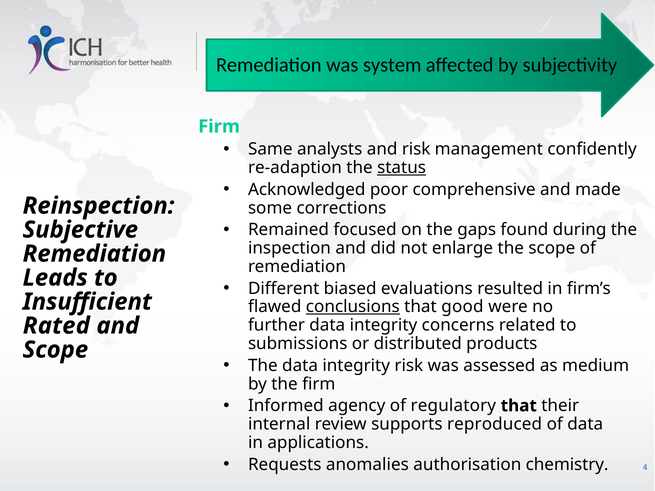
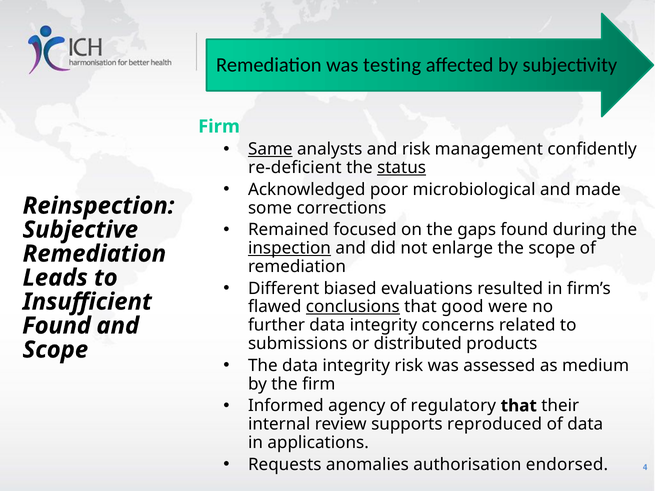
system: system -> testing (392, 65)
Same underline: none -> present (270, 149)
re-adaption: re-adaption -> re-deficient (295, 168)
comprehensive: comprehensive -> microbiological (474, 190)
inspection underline: none -> present (289, 248)
Rated: Rated -> Found (57, 326)
chemistry: chemistry -> endorsed (567, 465)
